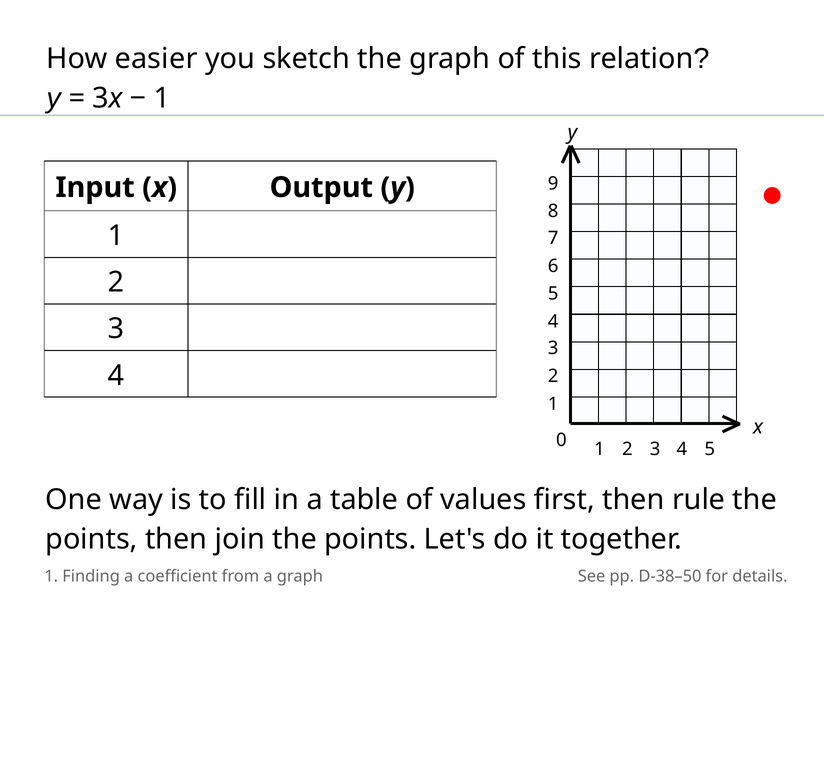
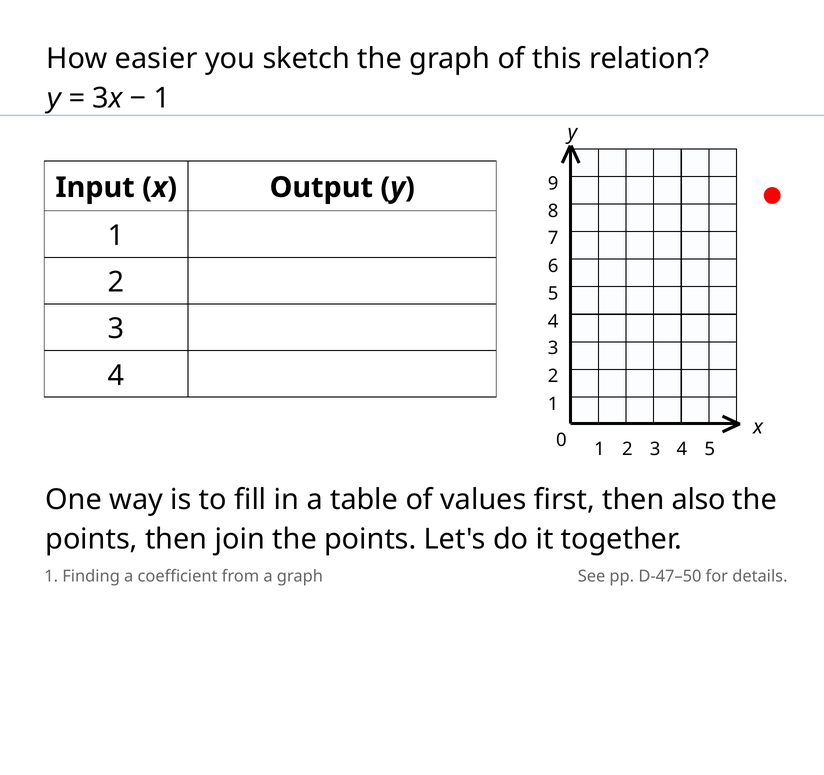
rule: rule -> also (699, 500)
D-38–50: D-38–50 -> D-47–50 (670, 576)
